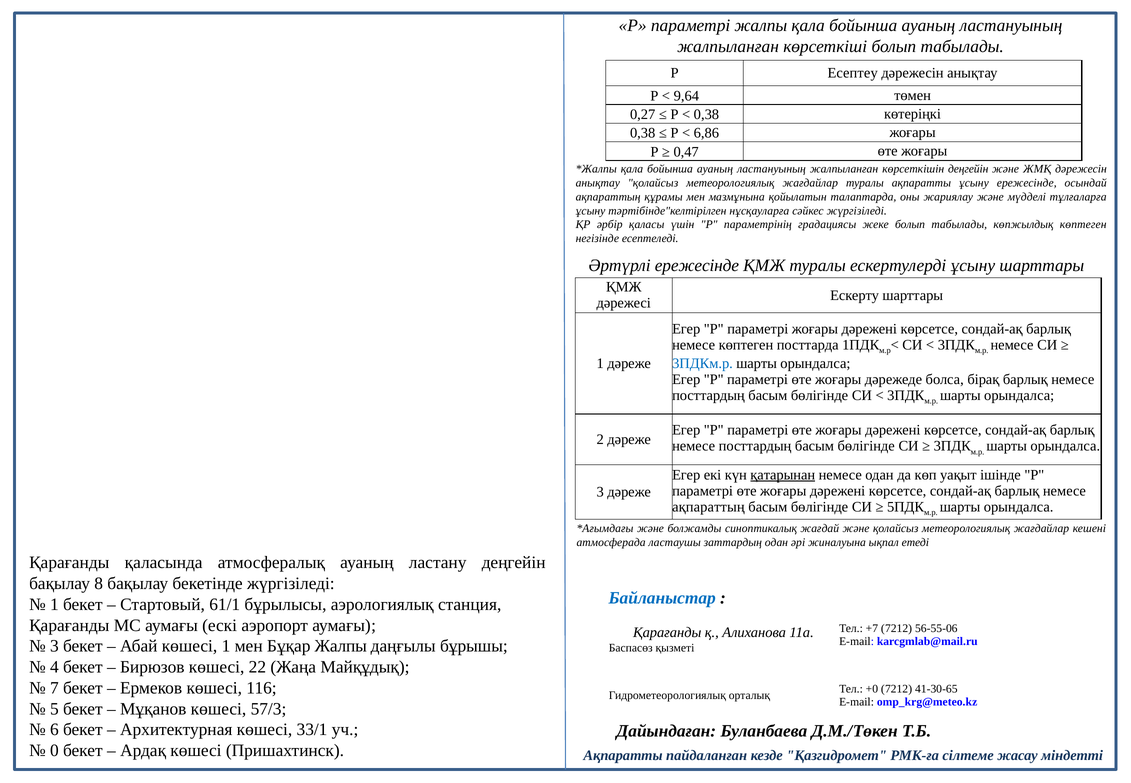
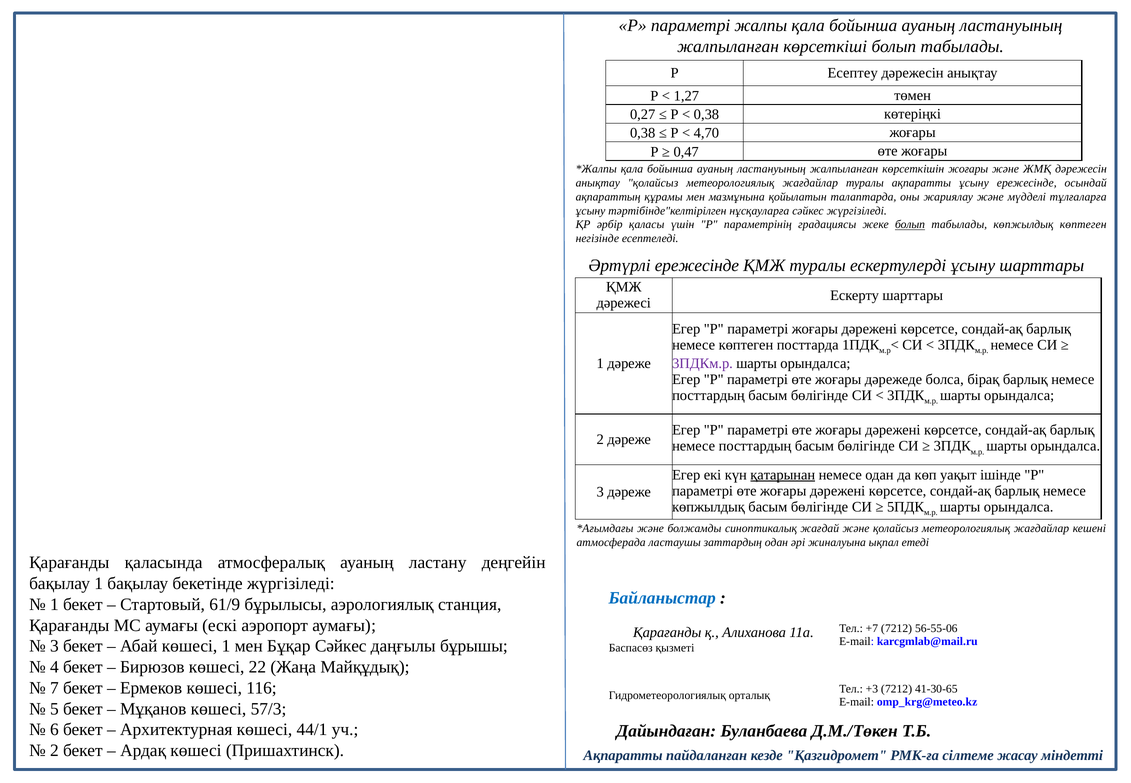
9,64: 9,64 -> 1,27 (686, 96)
6,86: 6,86 -> 4,70 (706, 133)
көрсеткішін деңгейін: деңгейін -> жоғары (968, 169)
болып underline: none -> present (910, 225)
3ПДКм.р colour: blue -> purple (703, 363)
ақпараттың: ақпараттың -> көпжылдық (708, 507)
бақылау 8: 8 -> 1 (99, 584)
61/1: 61/1 -> 61/9 (225, 604)
Бұқар Жалпы: Жалпы -> Сәйкес (341, 646)
+0: +0 -> +3 (872, 689)
33/1: 33/1 -> 44/1 (312, 730)
0: 0 -> 2 (54, 751)
